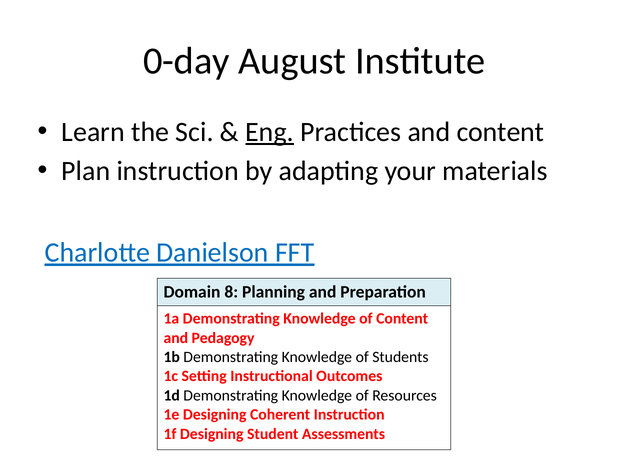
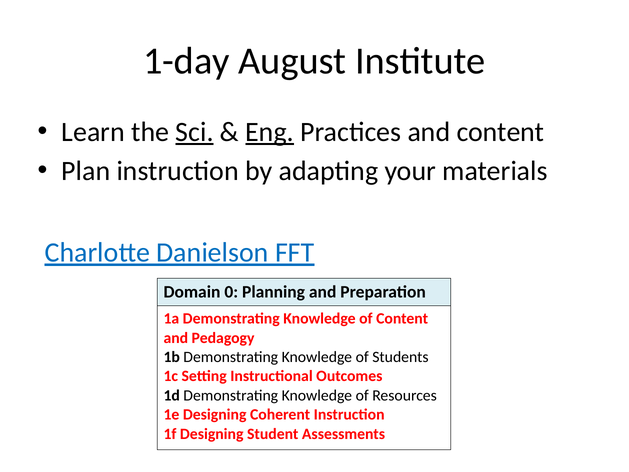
0-day: 0-day -> 1-day (186, 61)
Sci underline: none -> present (194, 132)
8: 8 -> 0 (231, 292)
